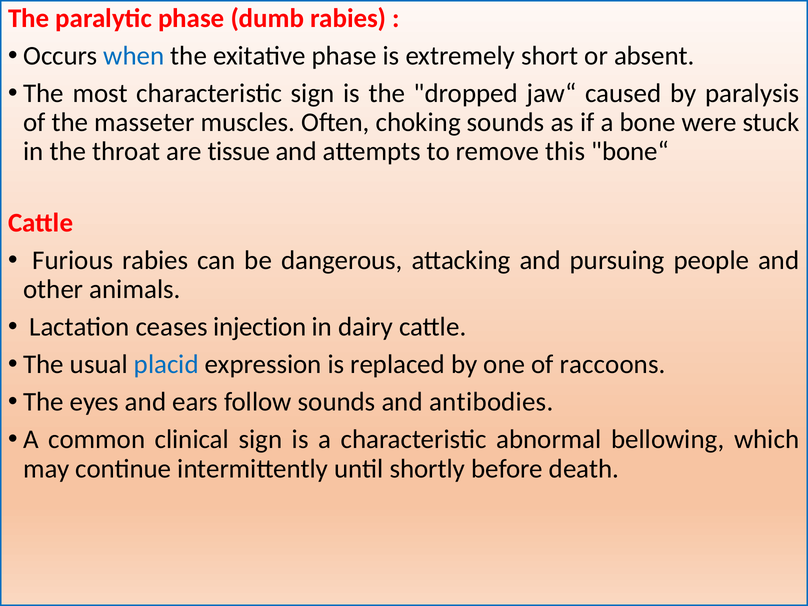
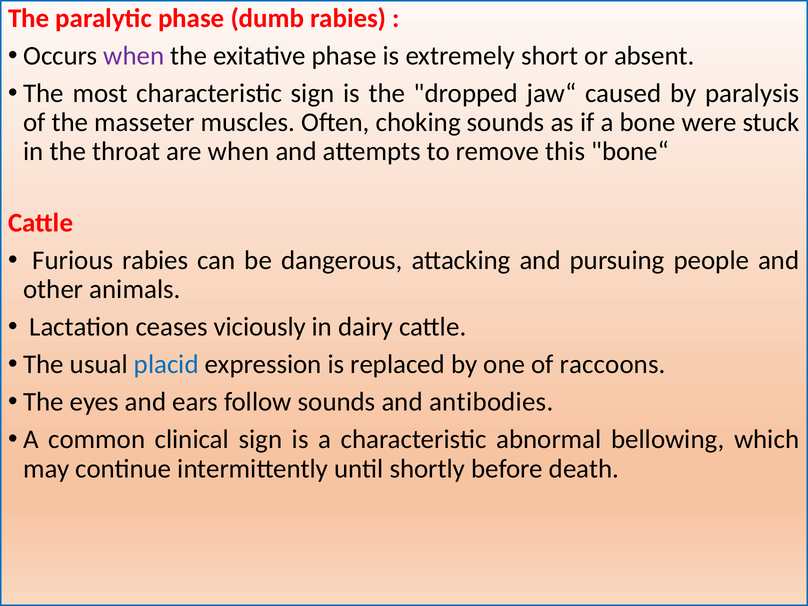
when colour: blue -> purple (134, 56)
are tissue: tissue -> when (238, 152)
injection: injection -> viciously (260, 327)
